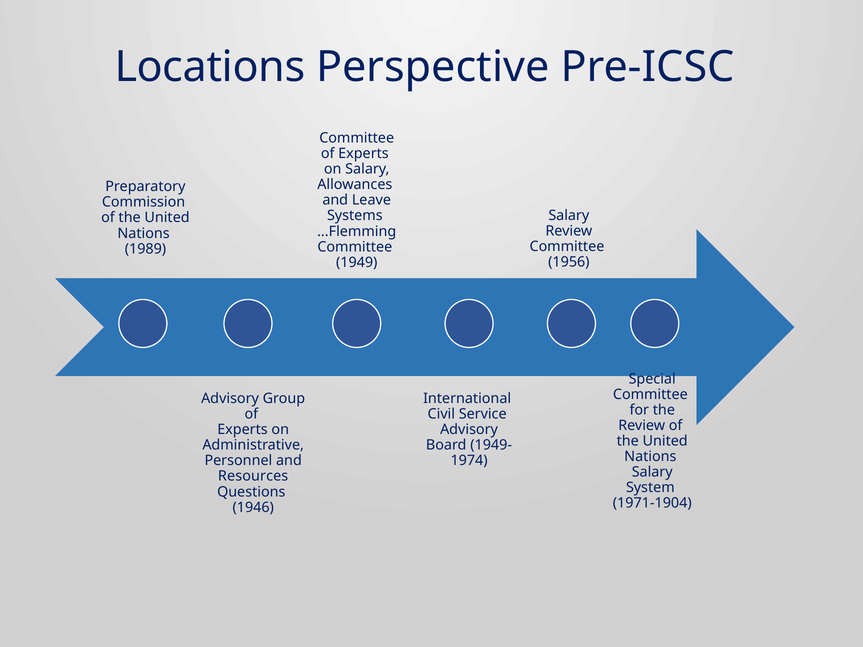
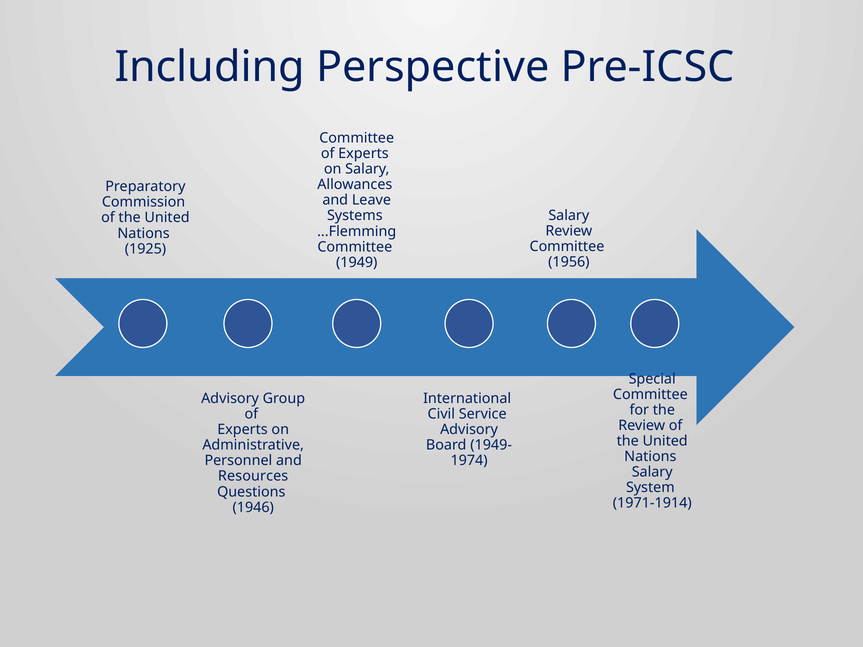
Locations: Locations -> Including (210, 67)
1989: 1989 -> 1925 (145, 249)
1971-1904: 1971-1904 -> 1971-1914 (652, 503)
